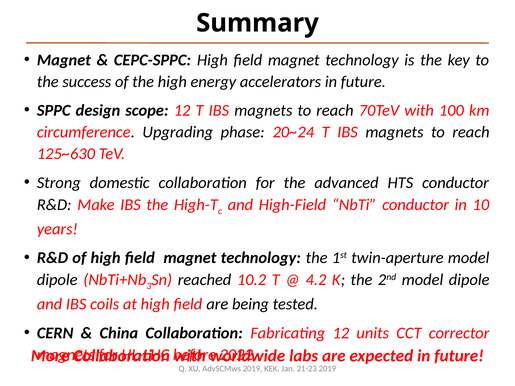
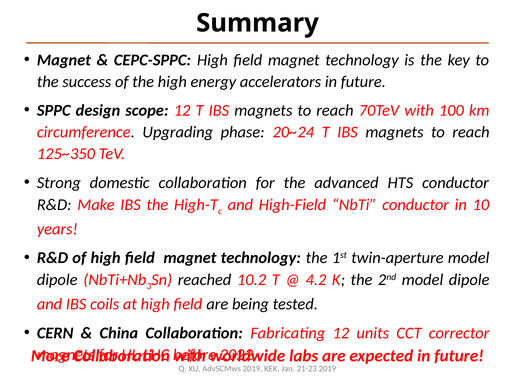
125~630: 125~630 -> 125~350 (66, 154)
